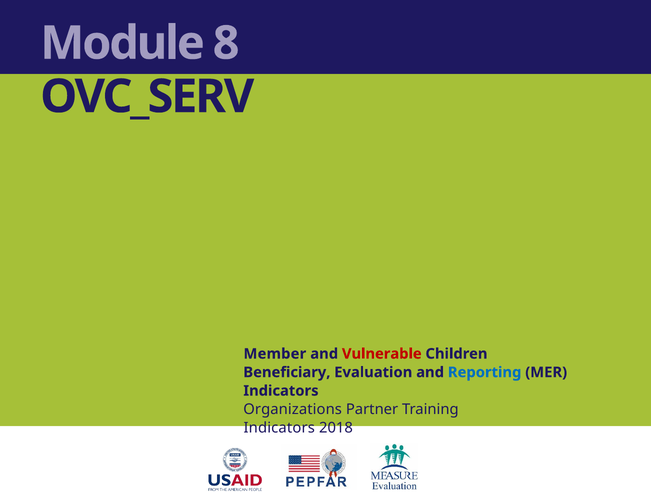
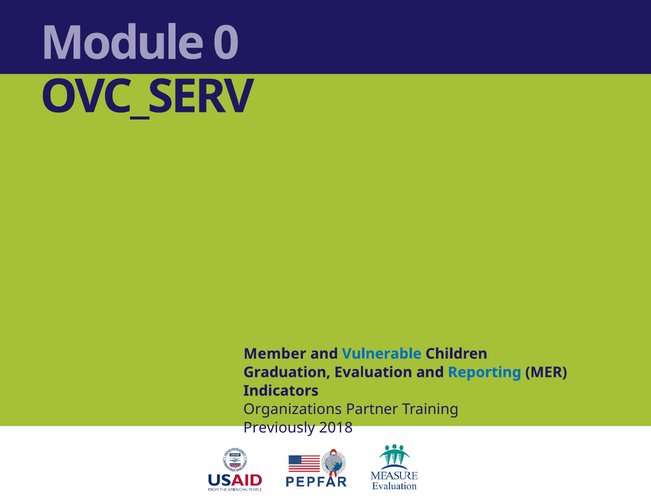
8: 8 -> 0 (226, 43)
Vulnerable colour: red -> blue (382, 354)
Beneficiary: Beneficiary -> Graduation (287, 372)
Indicators: Indicators -> Previously (279, 428)
